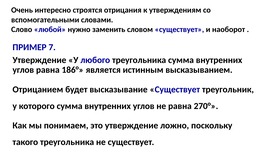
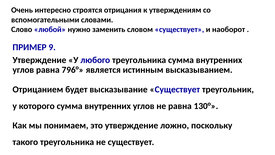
7: 7 -> 9 (52, 47)
186°: 186° -> 796° (73, 70)
270°: 270° -> 130° (206, 106)
